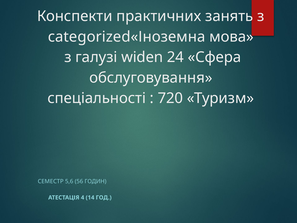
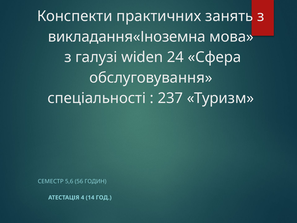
categorized«Іноземна: categorized«Іноземна -> викладання«Іноземна (127, 37)
720: 720 -> 237 (170, 98)
